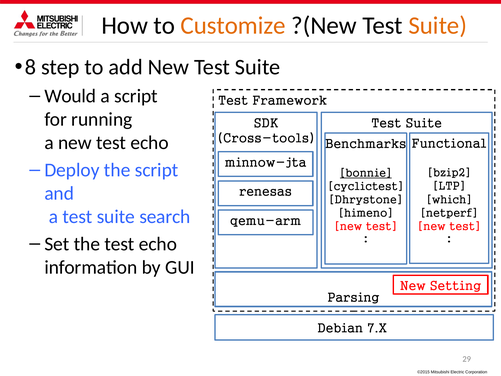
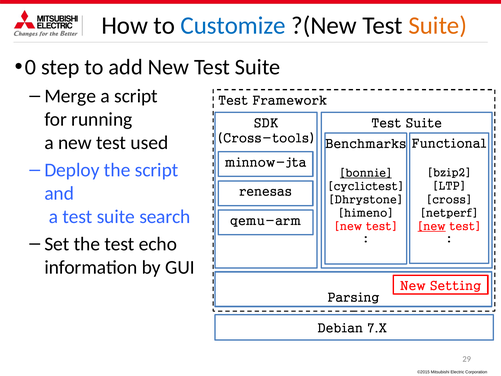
Customize colour: orange -> blue (233, 26)
8: 8 -> 0 (30, 67)
Would: Would -> Merge (70, 96)
new test echo: echo -> used (149, 143)
which: which -> cross (449, 200)
new underline: none -> present (432, 226)
